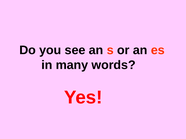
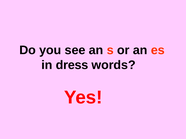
many: many -> dress (72, 65)
